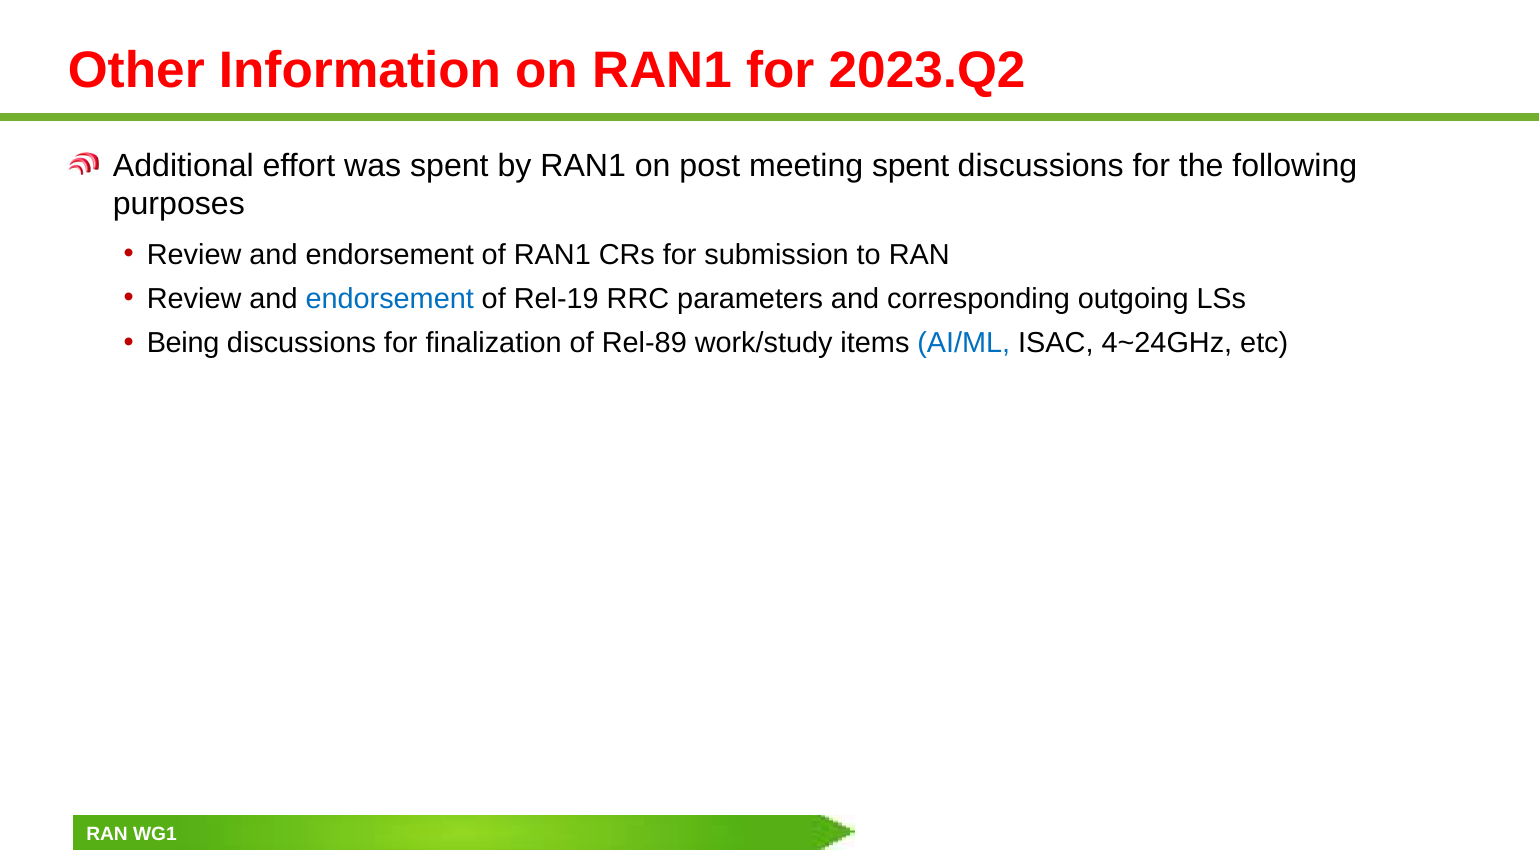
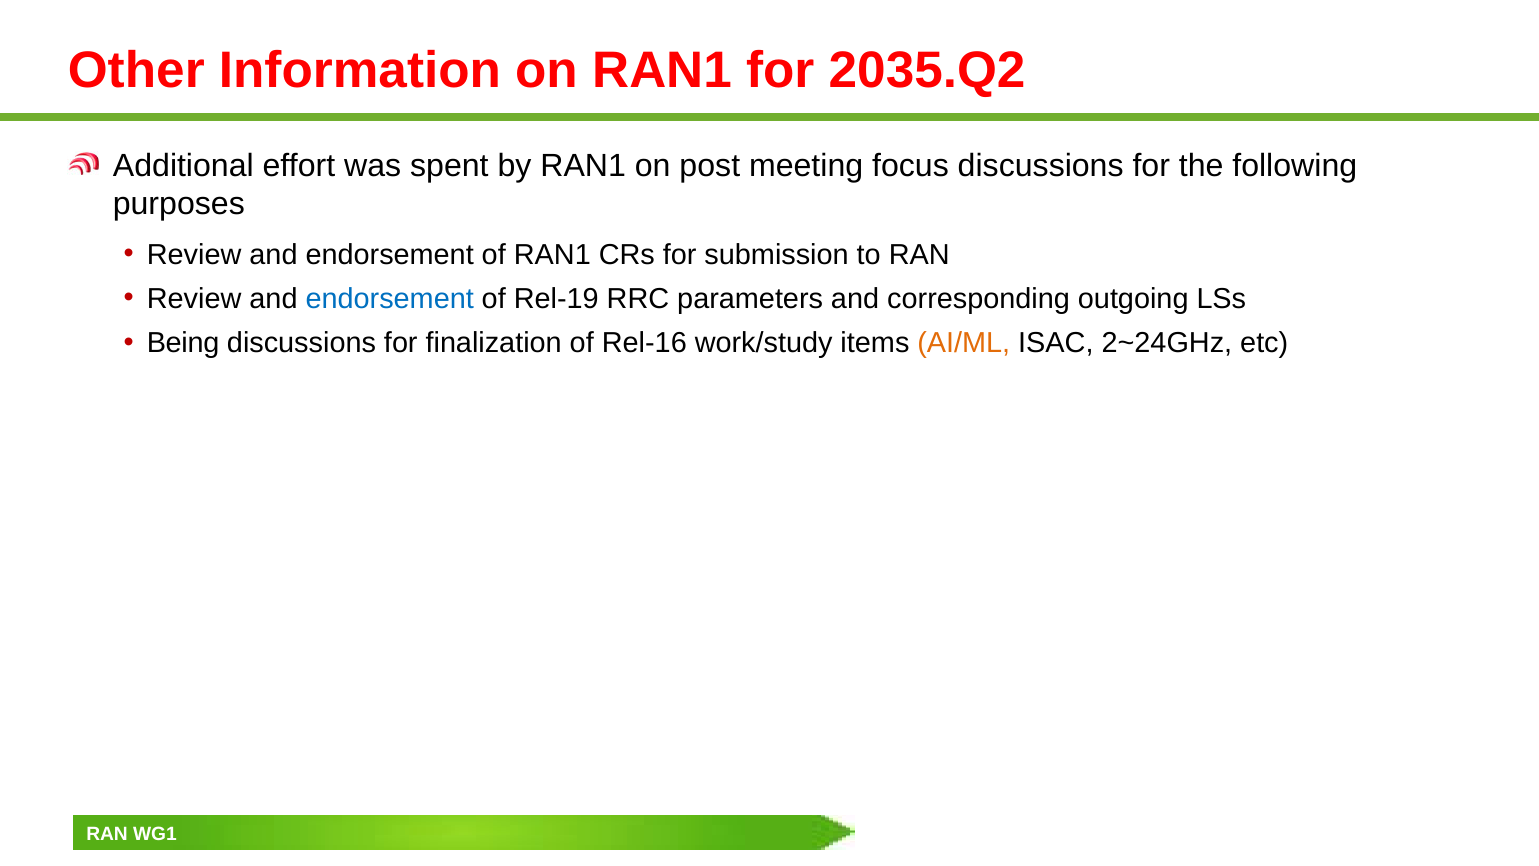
2023.Q2: 2023.Q2 -> 2035.Q2 (927, 71)
meeting spent: spent -> focus (911, 165)
Rel-89: Rel-89 -> Rel-16 (644, 343)
AI/ML colour: blue -> orange (964, 343)
4~24GHz: 4~24GHz -> 2~24GHz (1167, 343)
